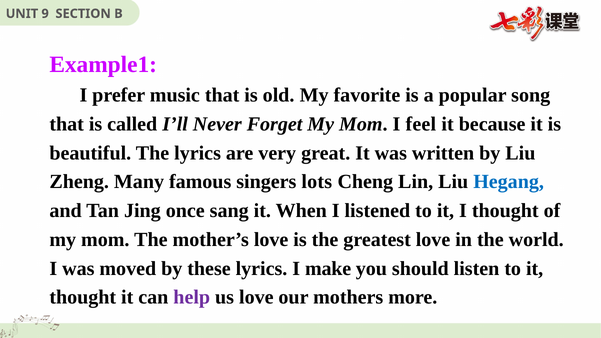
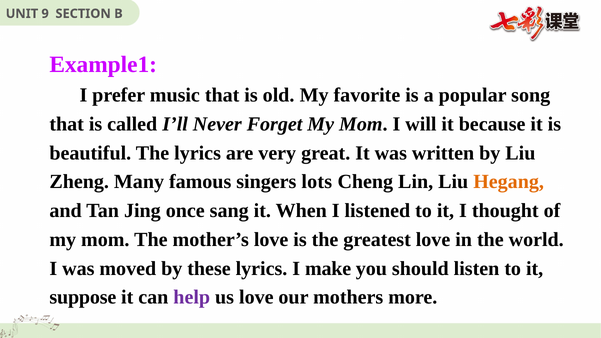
feel: feel -> will (421, 124)
Hegang colour: blue -> orange (509, 182)
thought: thought -> suppose (83, 297)
